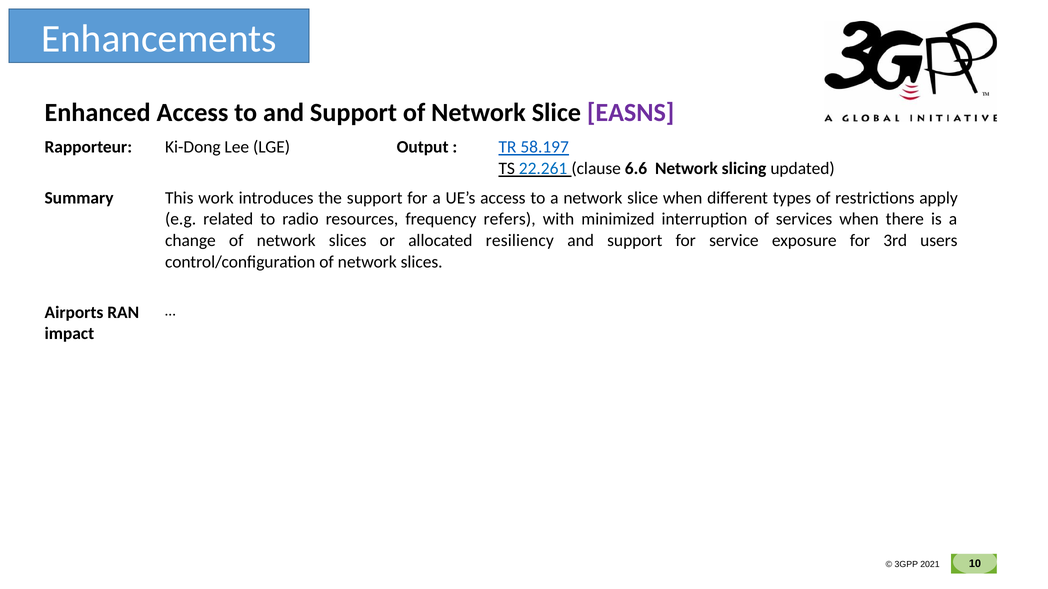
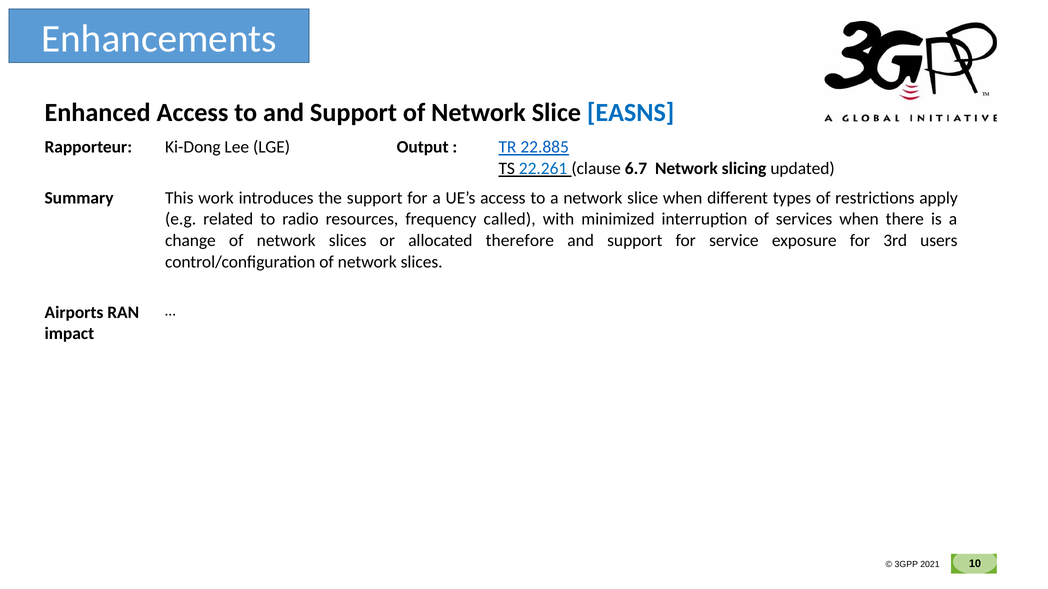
EASNS colour: purple -> blue (631, 113)
58.197: 58.197 -> 22.885 (545, 147)
6.6: 6.6 -> 6.7 (636, 169)
refers: refers -> called (510, 219)
resiliency: resiliency -> therefore (520, 241)
